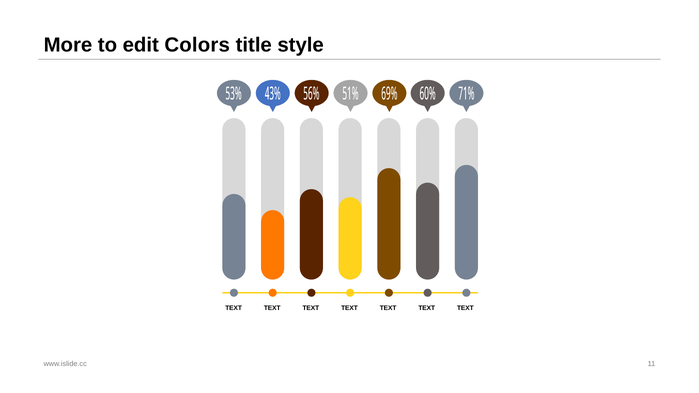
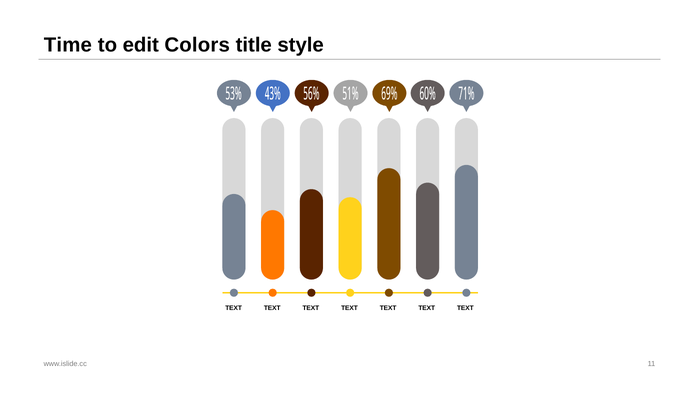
More: More -> Time (68, 45)
